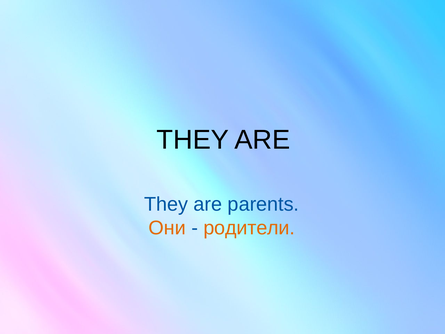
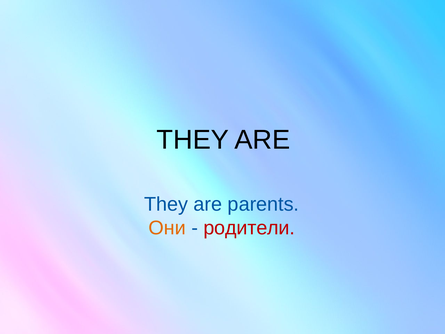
родители colour: orange -> red (249, 228)
